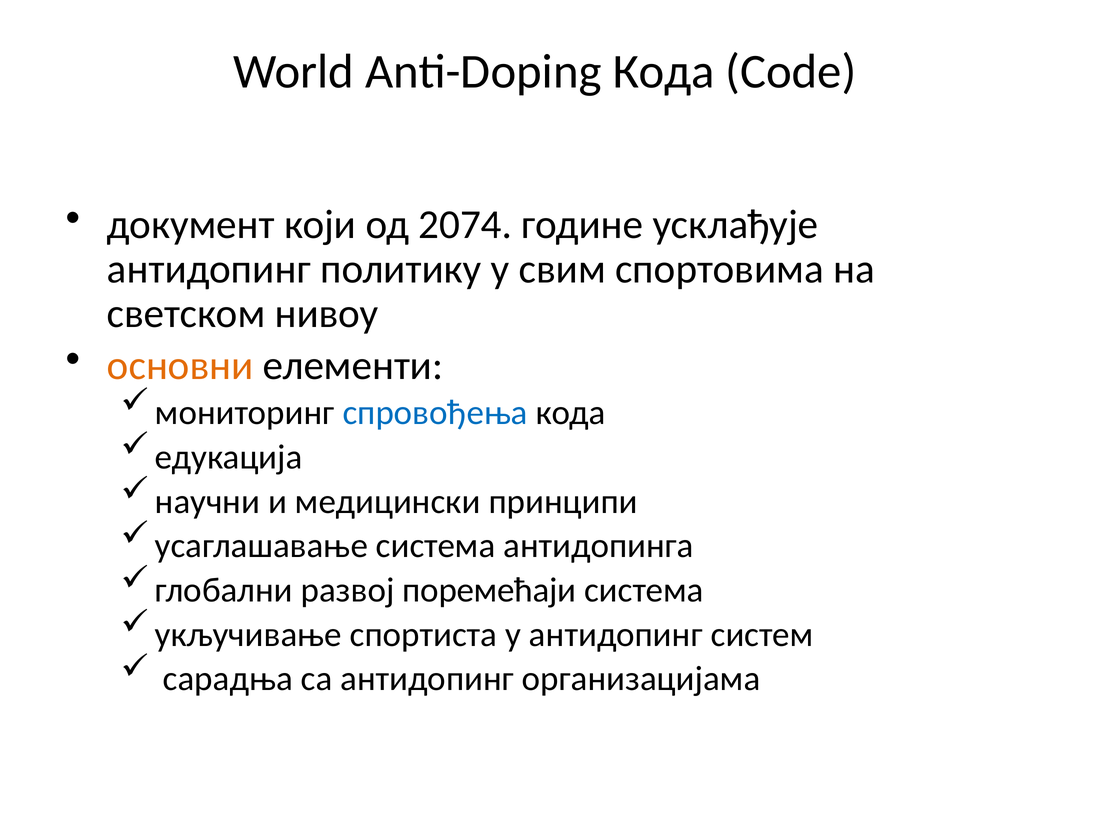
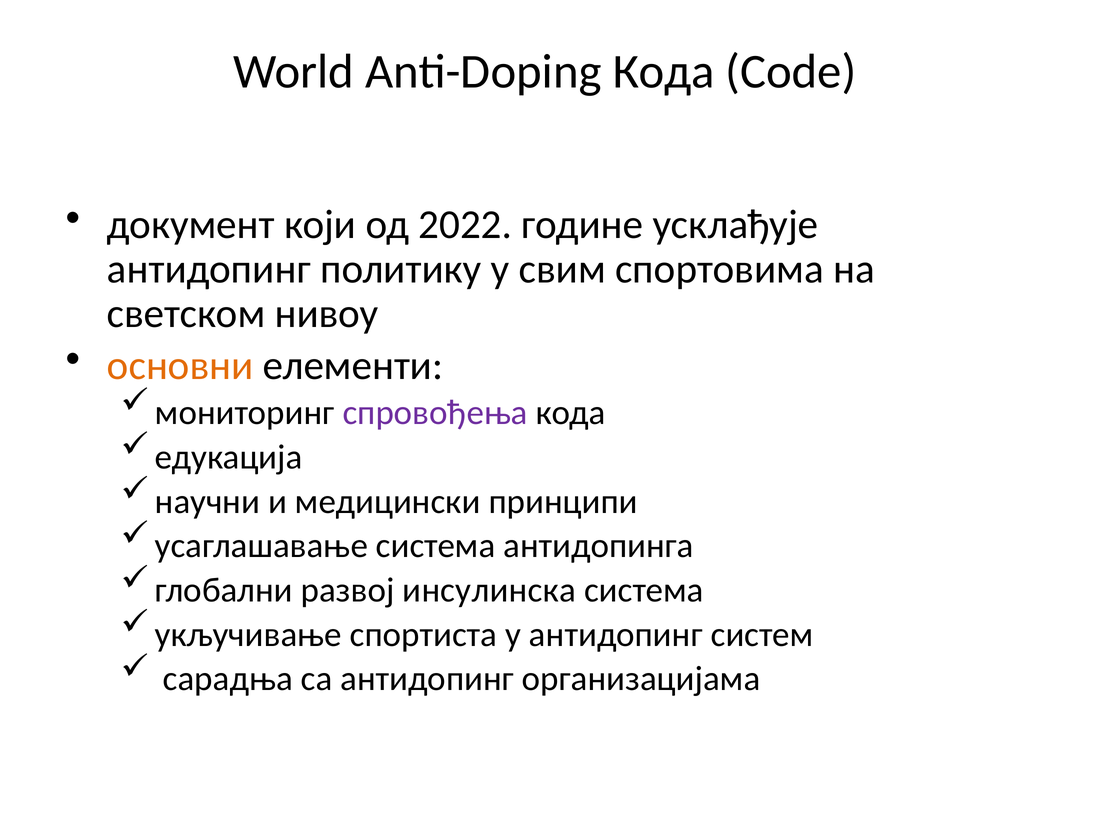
2074: 2074 -> 2022 (465, 225)
спровођења colour: blue -> purple (435, 413)
поремећаји: поремећаји -> инсулинска (489, 591)
